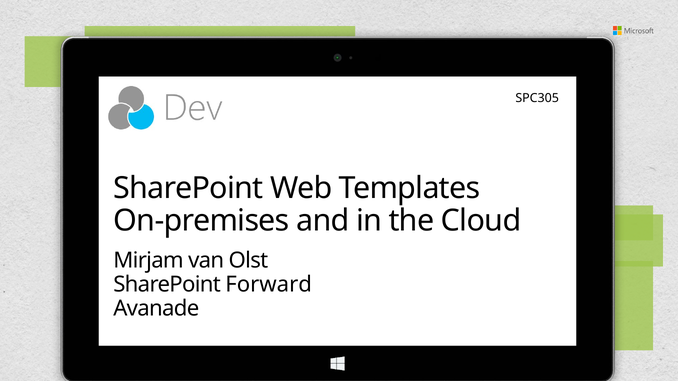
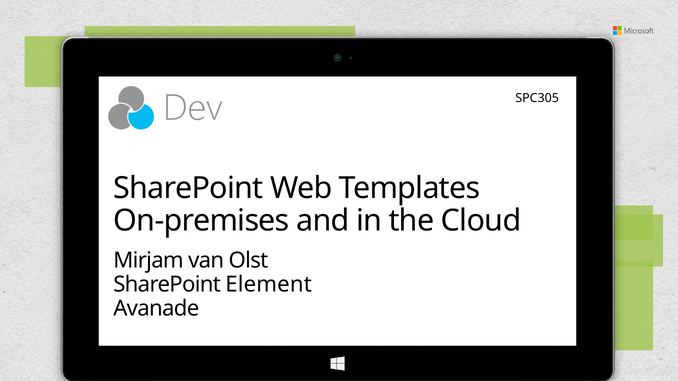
Forward: Forward -> Element (269, 285)
